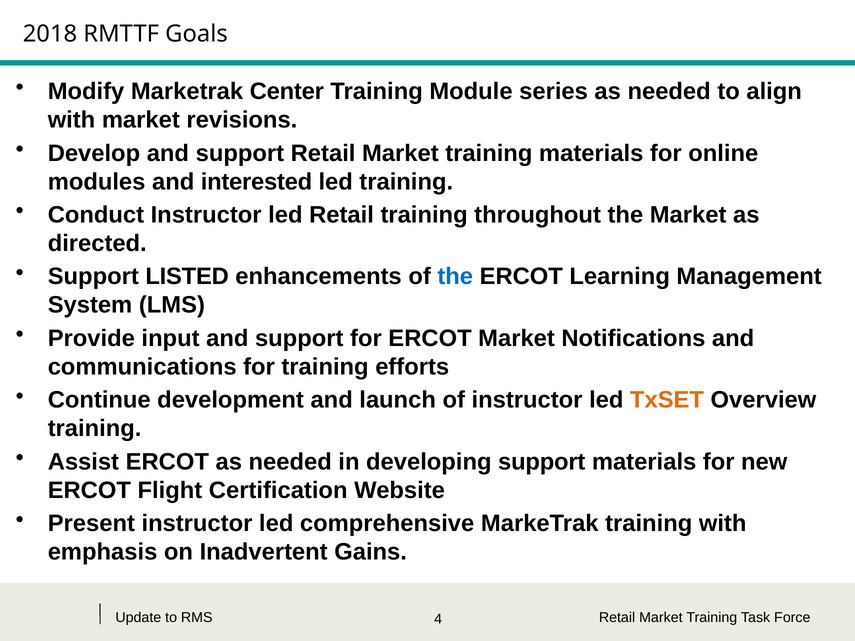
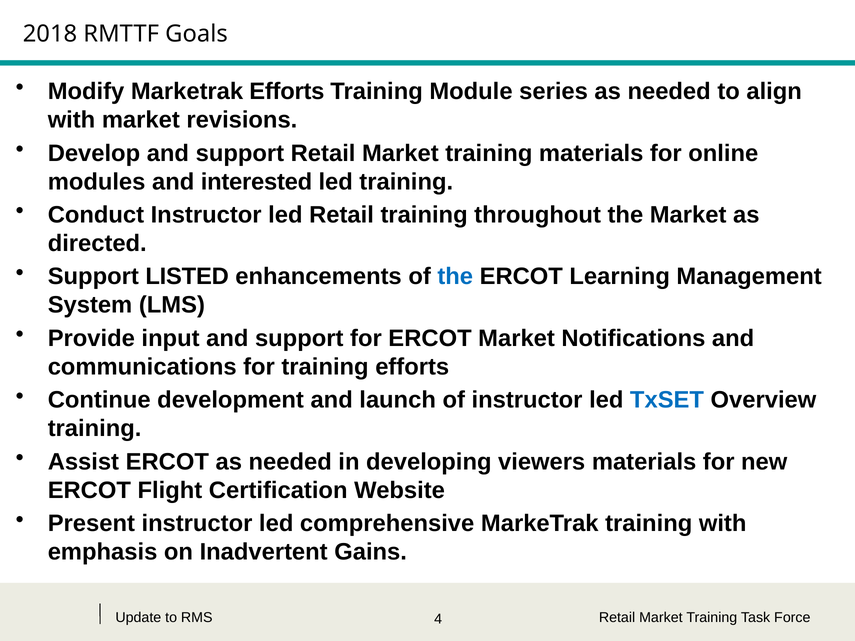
Marketrak Center: Center -> Efforts (287, 91)
TxSET colour: orange -> blue (667, 400)
developing support: support -> viewers (542, 462)
